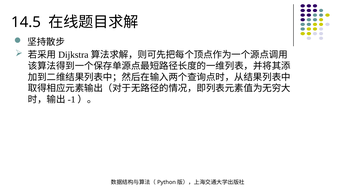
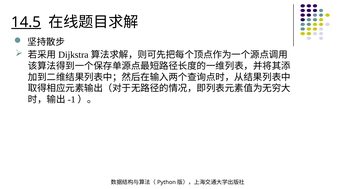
14.5 underline: none -> present (26, 22)
